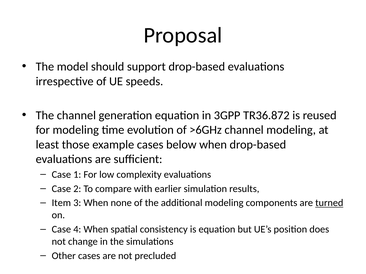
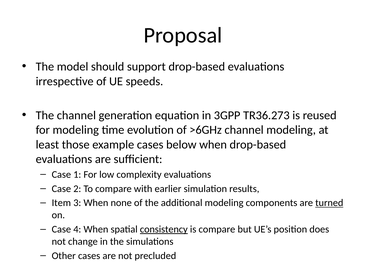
TR36.872: TR36.872 -> TR36.273 (266, 116)
consistency underline: none -> present (164, 230)
is equation: equation -> compare (217, 230)
